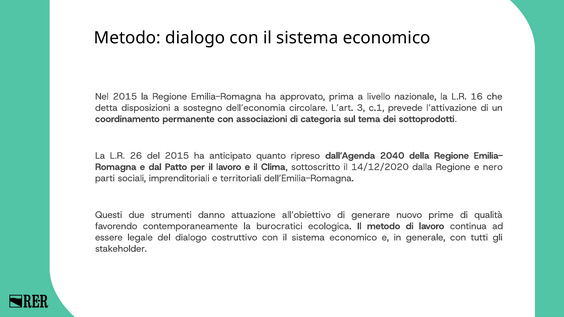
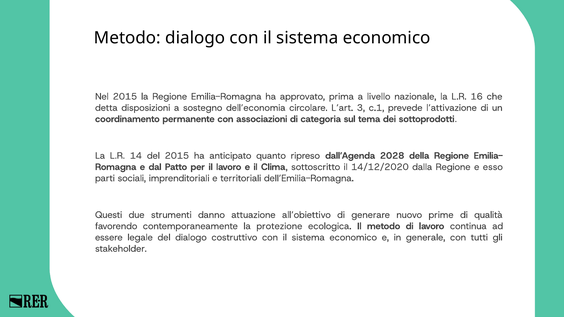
26: 26 -> 14 (136, 156)
2040: 2040 -> 2028 (392, 156)
nero: nero -> esso (493, 167)
burocratici: burocratici -> protezione (279, 226)
